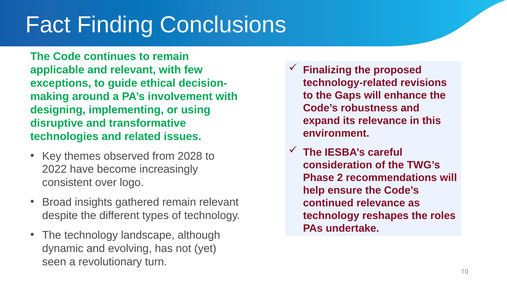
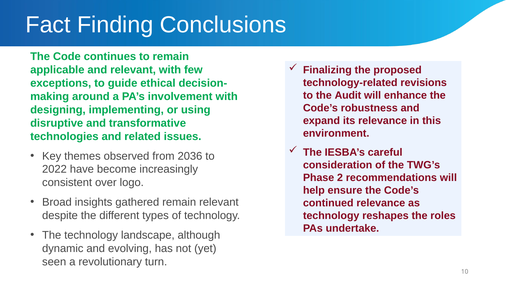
Gaps: Gaps -> Audit (348, 95)
2028: 2028 -> 2036 (190, 156)
